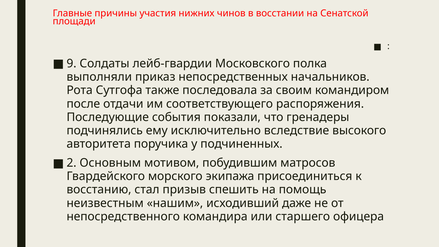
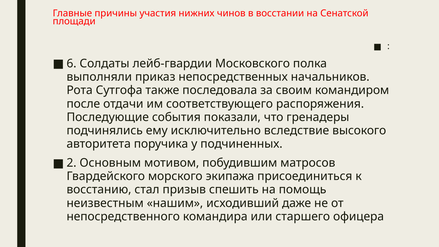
9: 9 -> 6 (72, 64)
